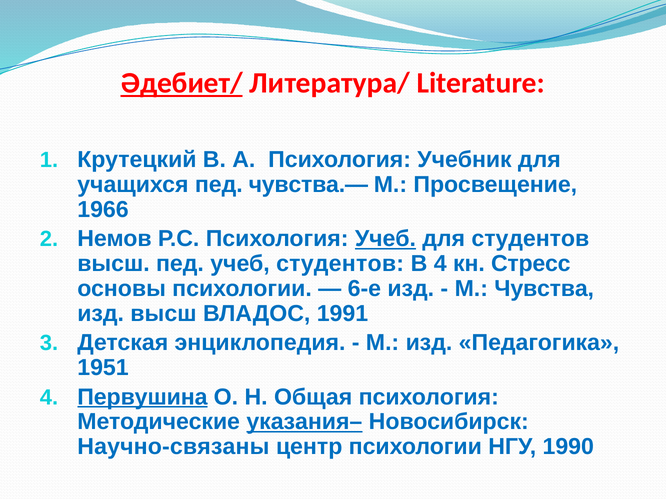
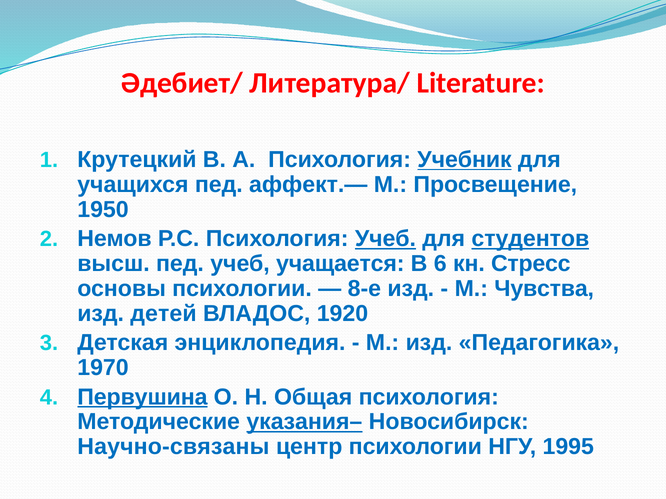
Әдебиет/ underline: present -> none (182, 83)
Учебник underline: none -> present (464, 160)
чувства.—: чувства.— -> аффект.— (308, 185)
1966: 1966 -> 1950 (103, 210)
студентов underline: none -> present (530, 239)
учеб студентов: студентов -> учащается (340, 264)
В 4: 4 -> 6 (440, 264)
6-е: 6-е -> 8-е (364, 289)
изд высш: высш -> детей (163, 314)
1991: 1991 -> 1920 (342, 314)
1951: 1951 -> 1970 (103, 368)
1990: 1990 -> 1995 (568, 447)
